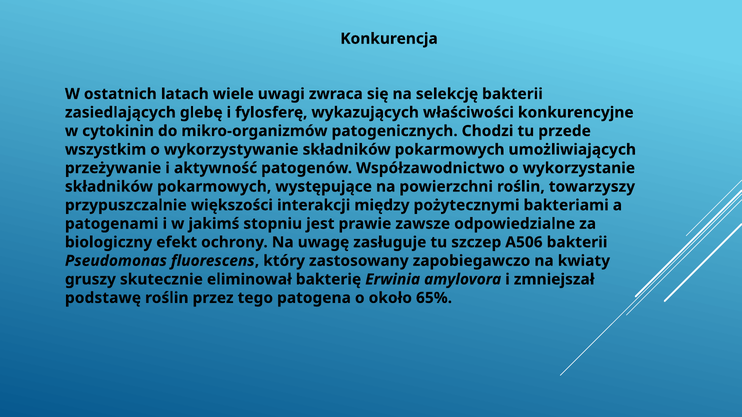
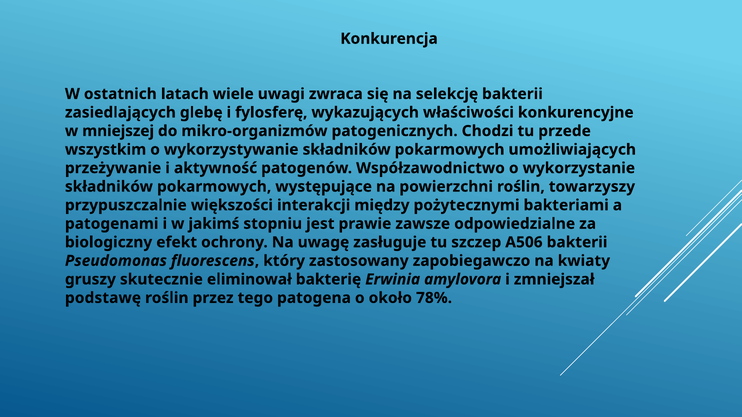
cytokinin: cytokinin -> mniejszej (118, 131)
65%: 65% -> 78% (434, 298)
